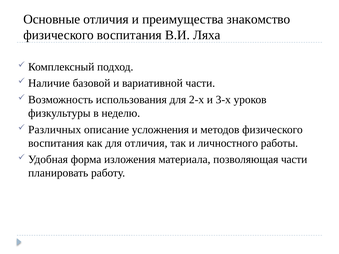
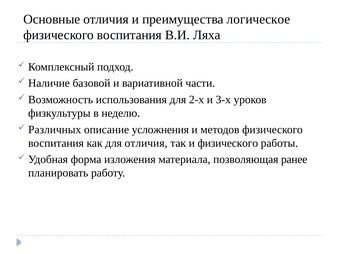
знакомство: знакомство -> логическое (258, 19)
и личностного: личностного -> физического (228, 143)
позволяющая части: части -> ранее (294, 160)
